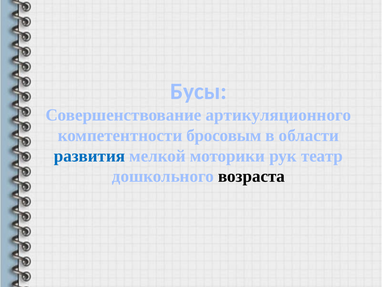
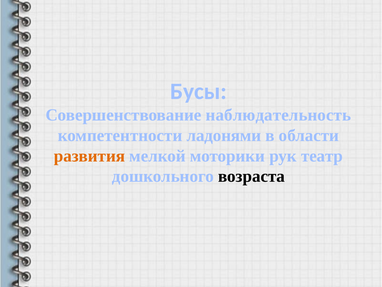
артикуляционного: артикуляционного -> наблюдательность (278, 115)
бросовым: бросовым -> ладонями (224, 135)
развития colour: blue -> orange (90, 156)
